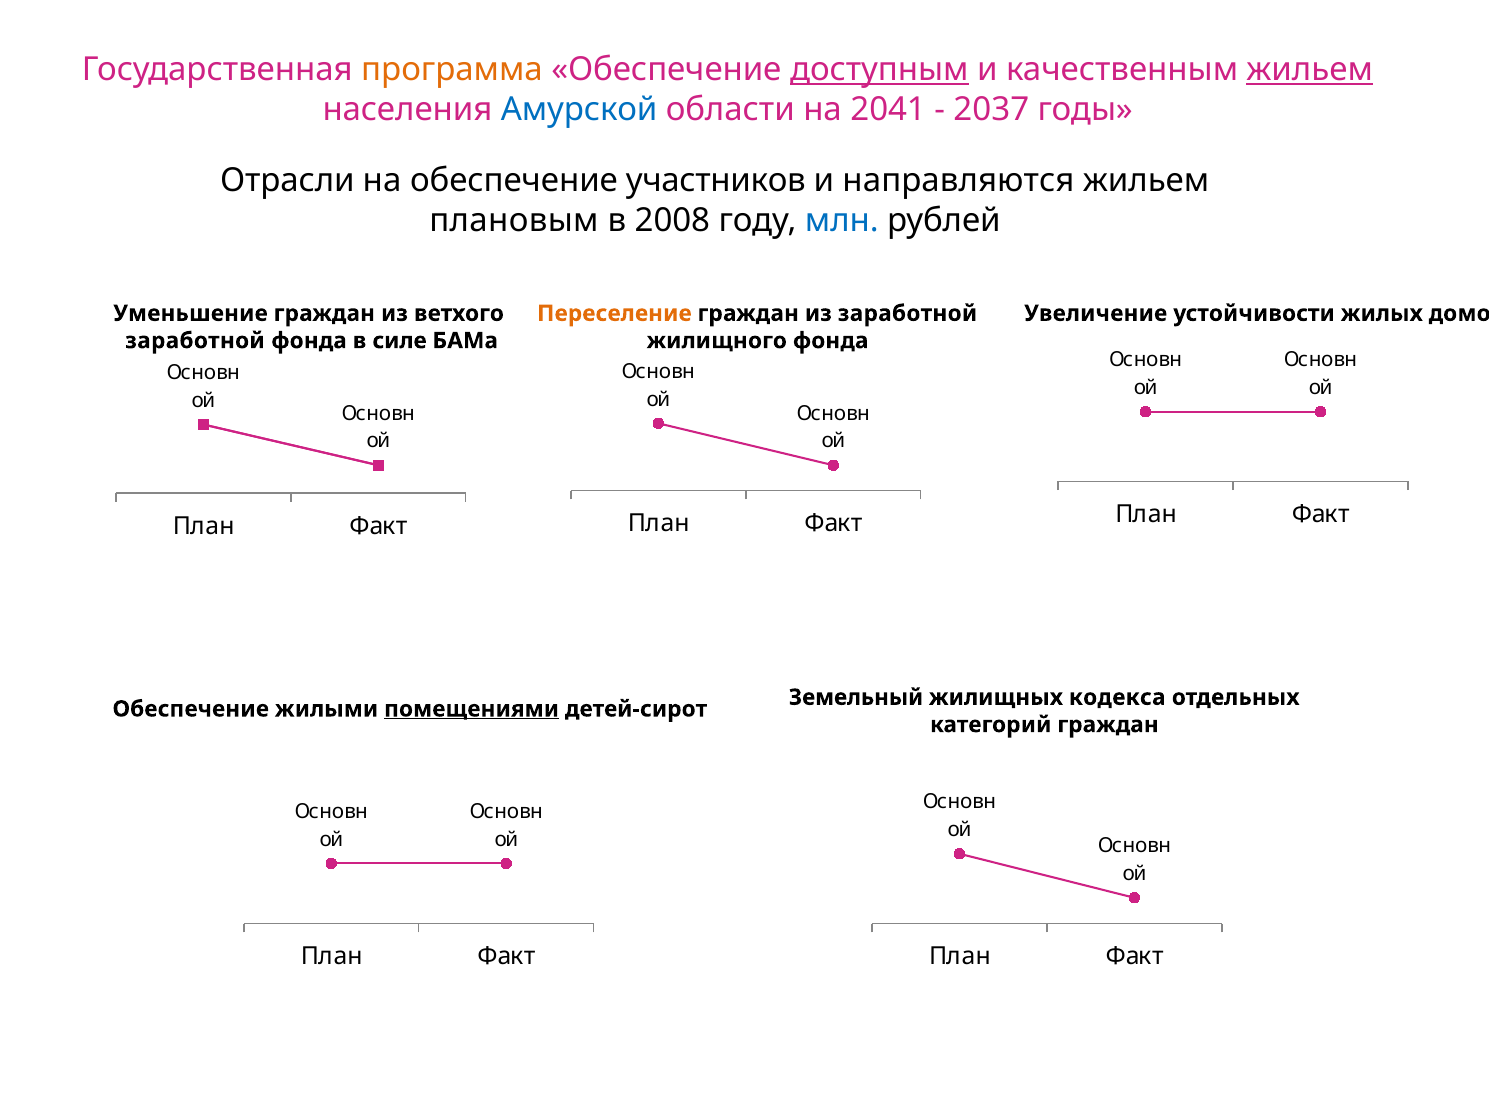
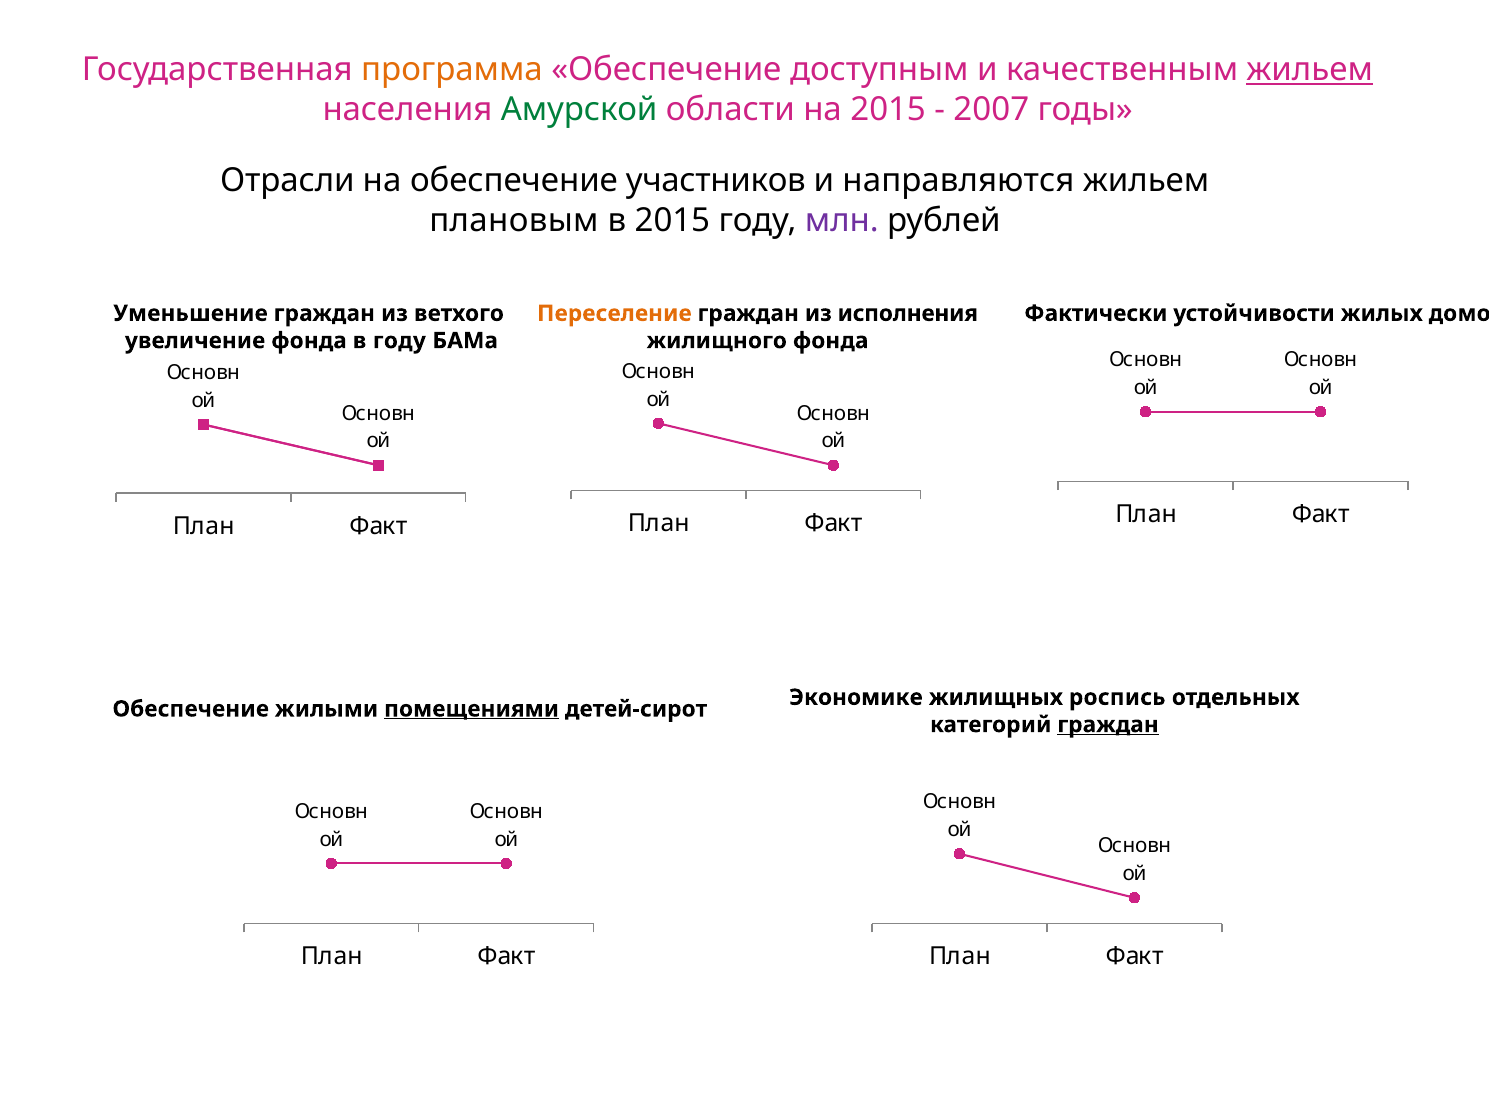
доступным underline: present -> none (879, 69)
Амурской colour: blue -> green (579, 109)
на 2041: 2041 -> 2015 (888, 109)
2037: 2037 -> 2007 (991, 109)
в 2008: 2008 -> 2015 (672, 220)
млн colour: blue -> purple (842, 220)
из заработной: заработной -> исполнения (908, 313)
Увеличение: Увеличение -> Фактически (1096, 313)
заработной: заработной -> увеличение (195, 341)
в силе: силе -> году (399, 341)
Земельный: Земельный -> Экономике (856, 697)
кодекса: кодекса -> роспись (1117, 697)
граждан underline: none -> present (1108, 725)
